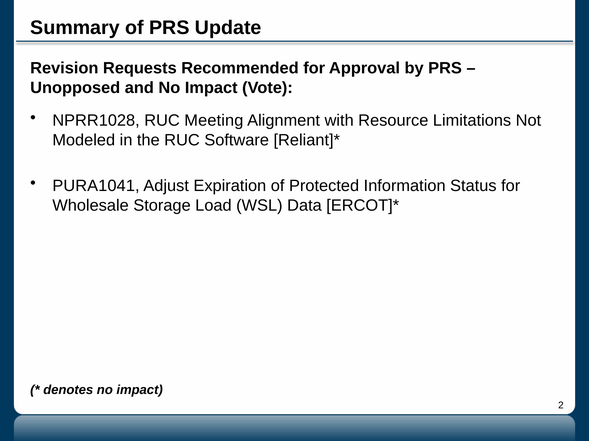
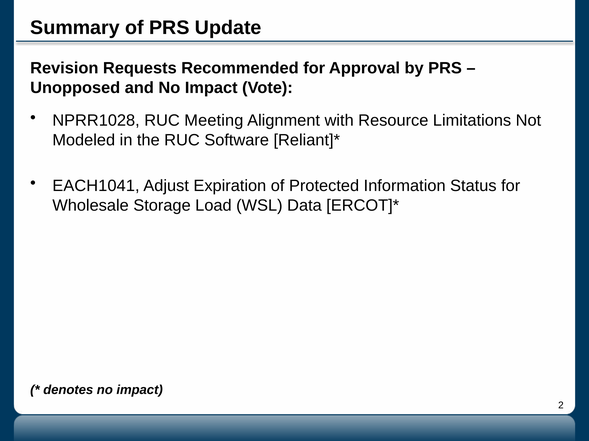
PURA1041: PURA1041 -> EACH1041 (96, 186)
